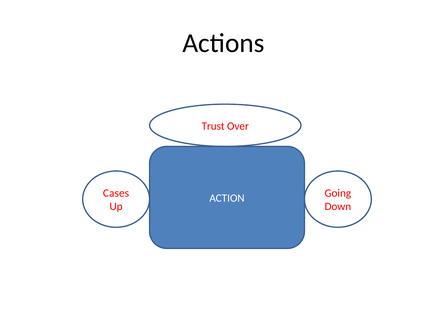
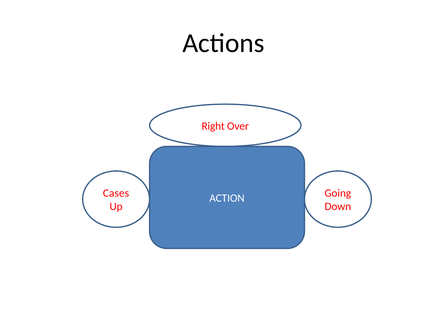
Trust: Trust -> Right (213, 126)
